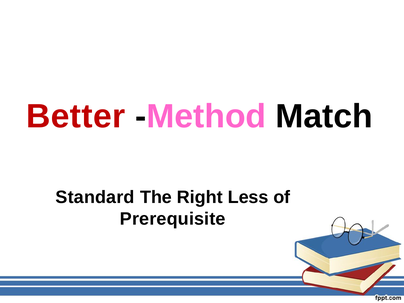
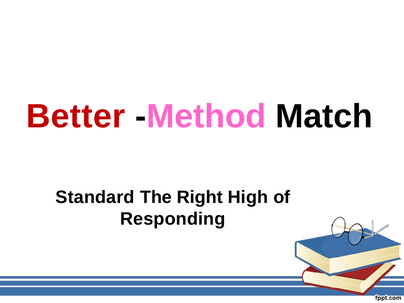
Less: Less -> High (248, 197)
Prerequisite: Prerequisite -> Responding (173, 219)
